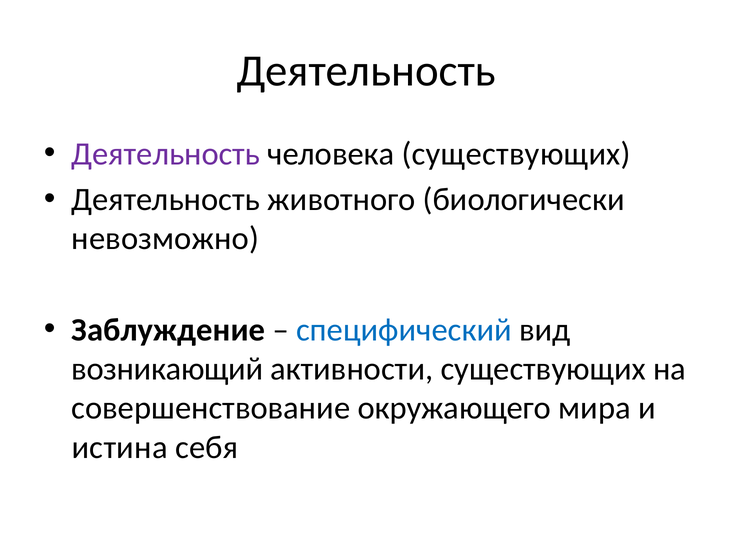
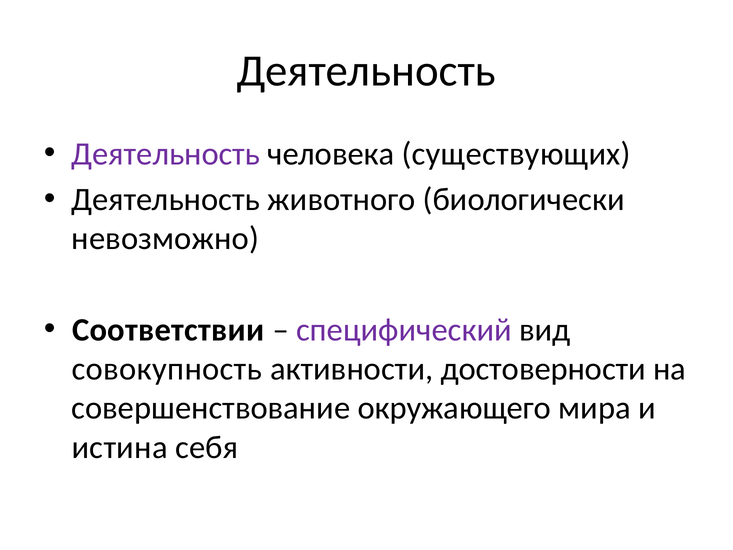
Заблуждение: Заблуждение -> Соответствии (168, 330)
специфический colour: blue -> purple (404, 330)
возникающий: возникающий -> совокупность (167, 369)
активности существующих: существующих -> достоверности (543, 369)
